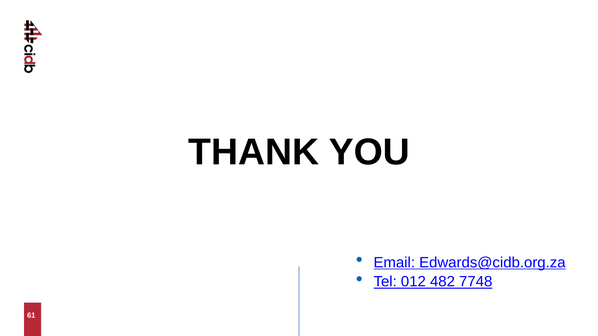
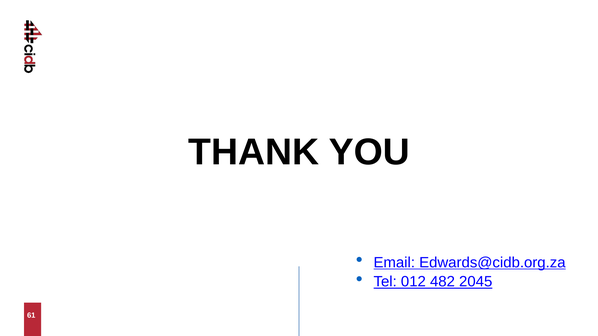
7748: 7748 -> 2045 (476, 282)
